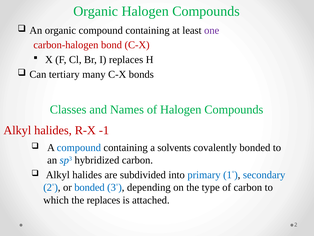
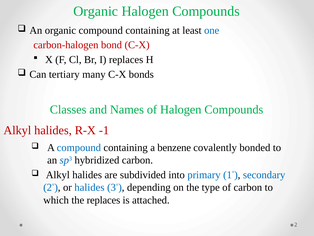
one colour: purple -> blue (212, 30)
solvents: solvents -> benzene (174, 147)
or bonded: bonded -> halides (89, 187)
